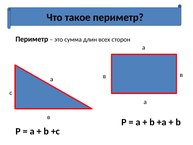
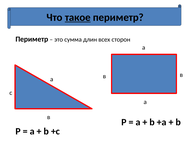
такое underline: none -> present (78, 17)
